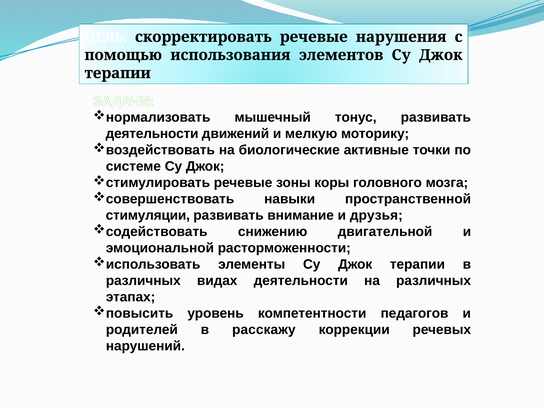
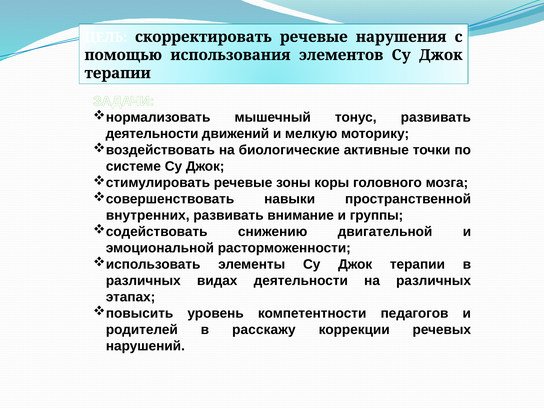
стимуляции: стимуляции -> внутренних (148, 215)
друзья: друзья -> группы (376, 215)
